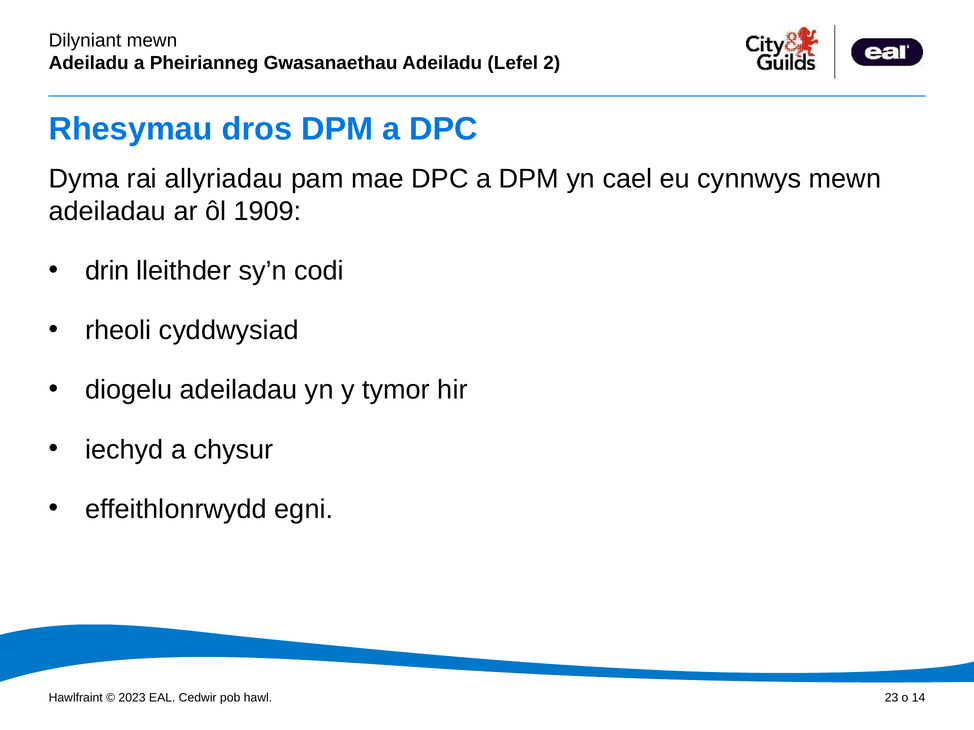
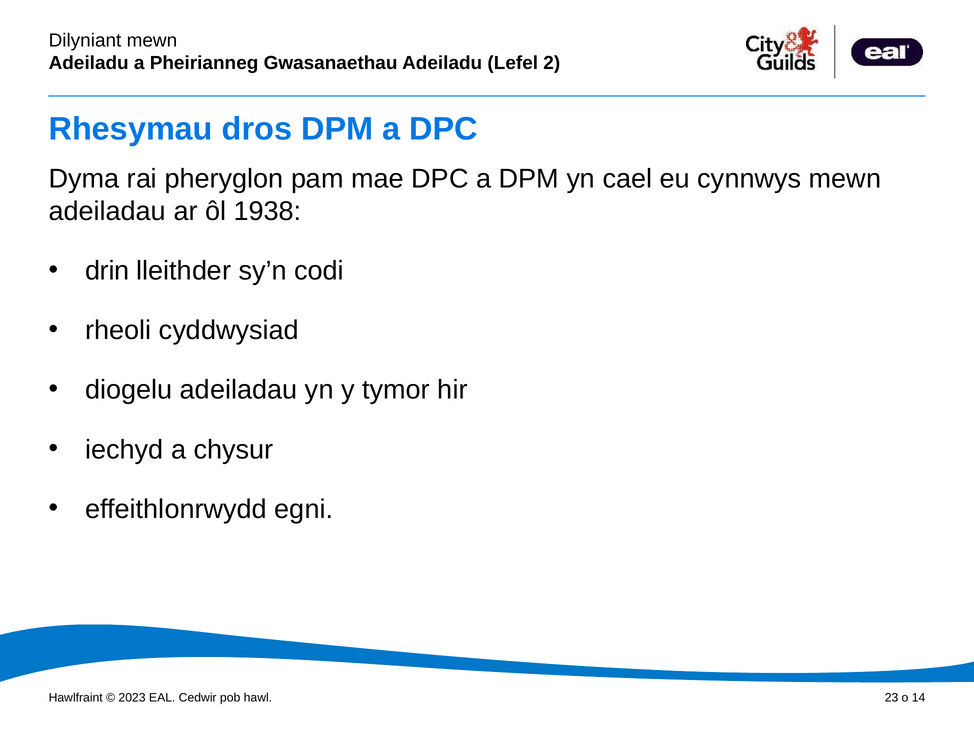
allyriadau: allyriadau -> pheryglon (224, 179)
1909: 1909 -> 1938 (268, 212)
